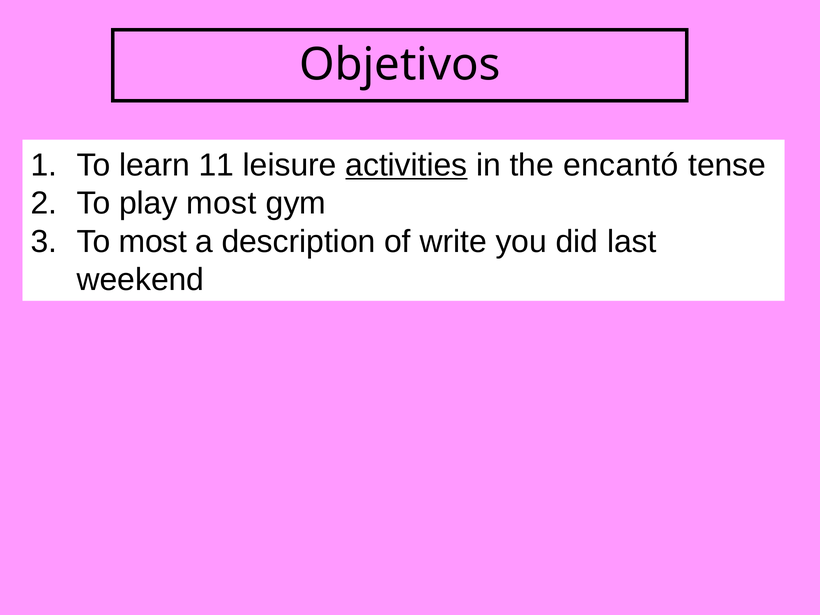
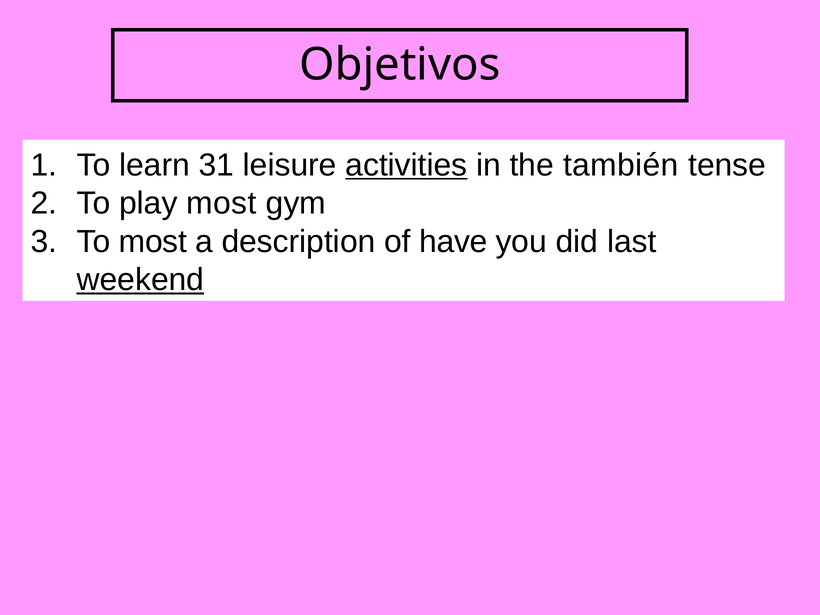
11: 11 -> 31 (216, 165)
encantó: encantó -> también (621, 165)
write: write -> have (453, 242)
weekend underline: none -> present (140, 280)
